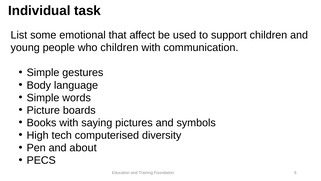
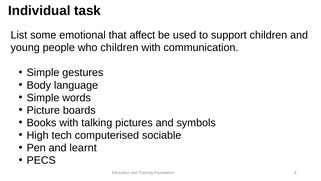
saying: saying -> talking (97, 122)
diversity: diversity -> sociable (162, 135)
about: about -> learnt (83, 147)
